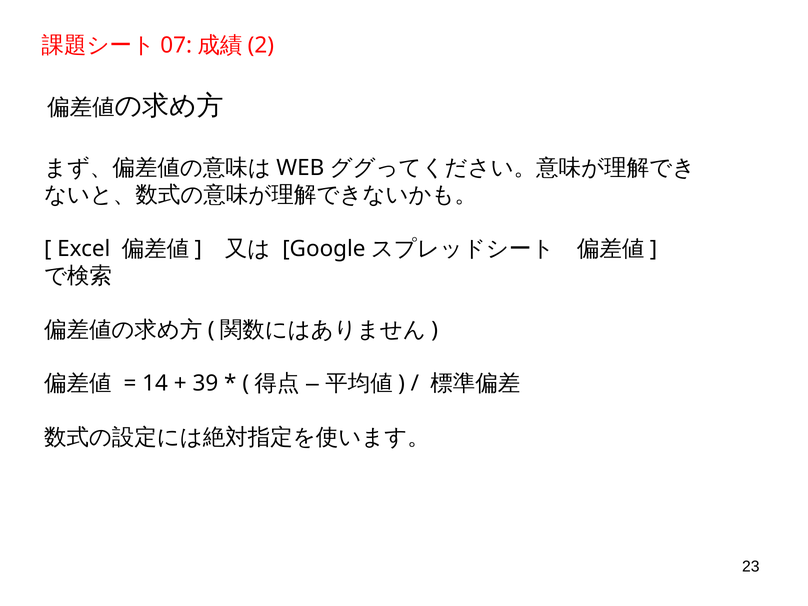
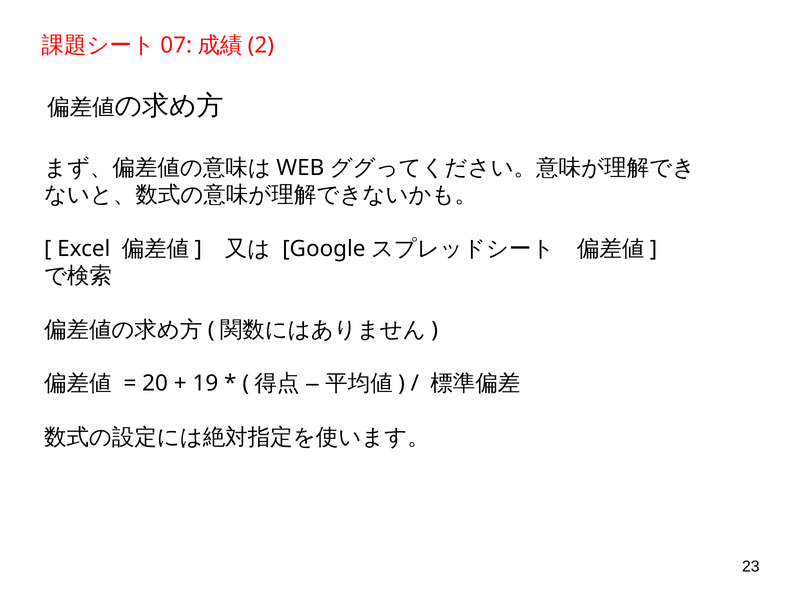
14: 14 -> 20 (155, 384)
39: 39 -> 19 (205, 384)
